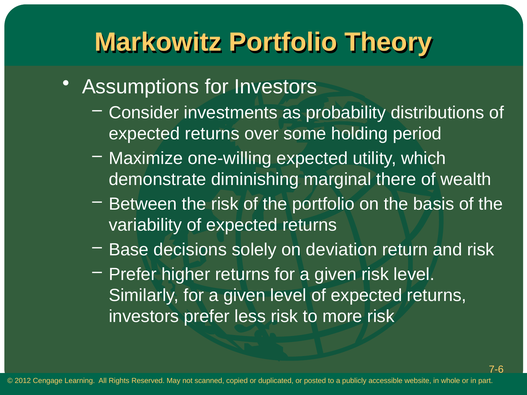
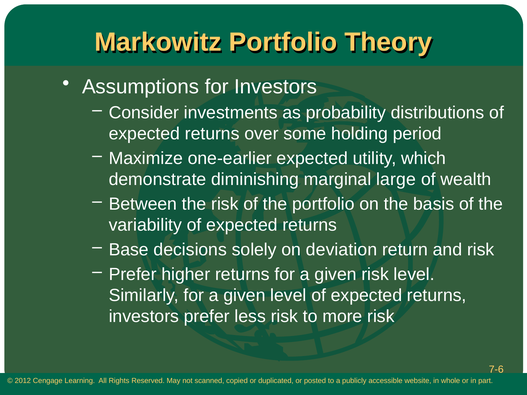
one-willing: one-willing -> one-earlier (230, 158)
there: there -> large (396, 180)
